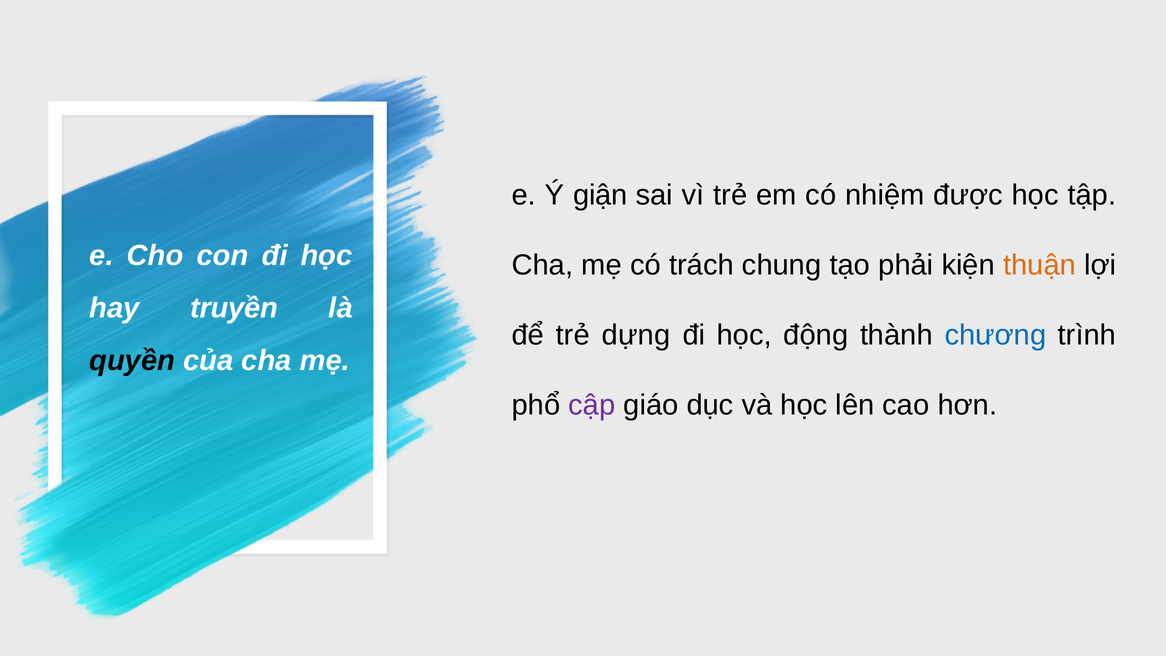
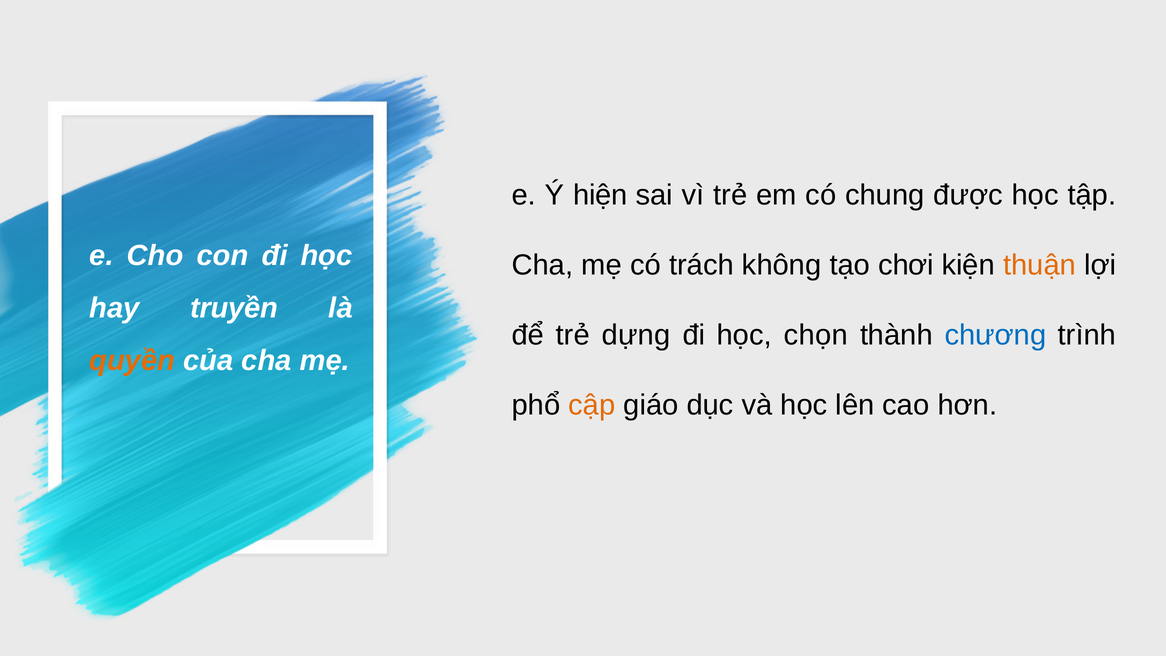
giận: giận -> hiện (600, 195)
nhiệm: nhiệm -> chung (885, 195)
chung: chung -> không (782, 265)
phải: phải -> chơi (906, 265)
động: động -> chọn (816, 335)
quyền colour: black -> orange (132, 361)
cập colour: purple -> orange (592, 405)
